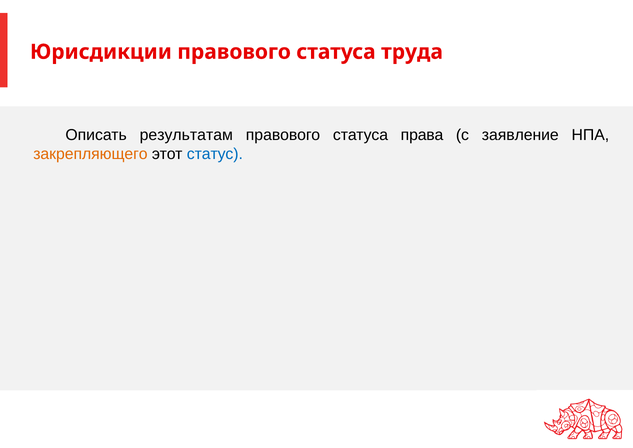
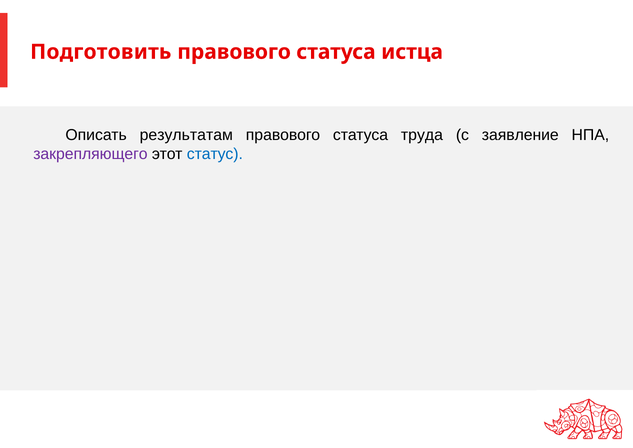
Юрисдикции: Юрисдикции -> Подготовить (101, 52)
труда: труда -> истца (412, 52)
права: права -> труда (422, 135)
закрепляющего colour: orange -> purple (90, 154)
